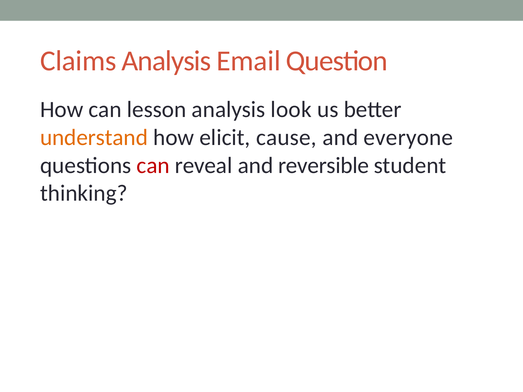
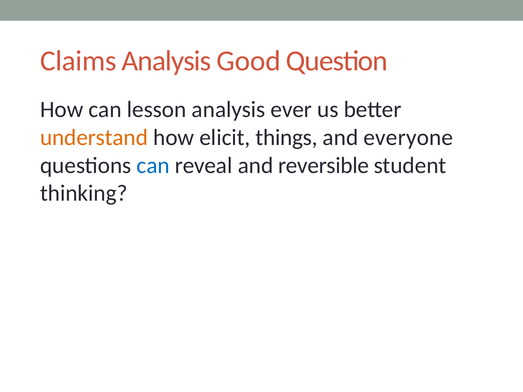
Email: Email -> Good (248, 61)
look: look -> ever (291, 110)
cause: cause -> things (287, 138)
can colour: red -> blue (153, 166)
